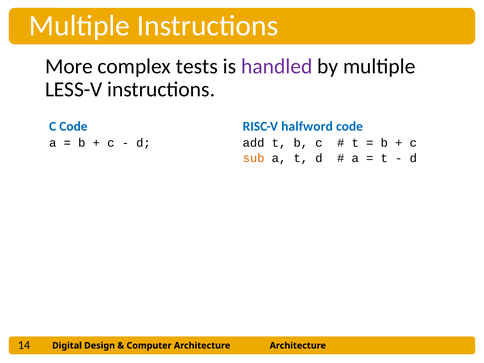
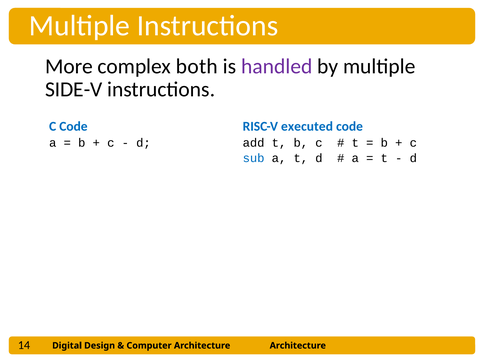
tests: tests -> both (197, 66)
LESS-V: LESS-V -> SIDE-V (74, 90)
halfword: halfword -> executed (307, 127)
sub colour: orange -> blue (254, 158)
